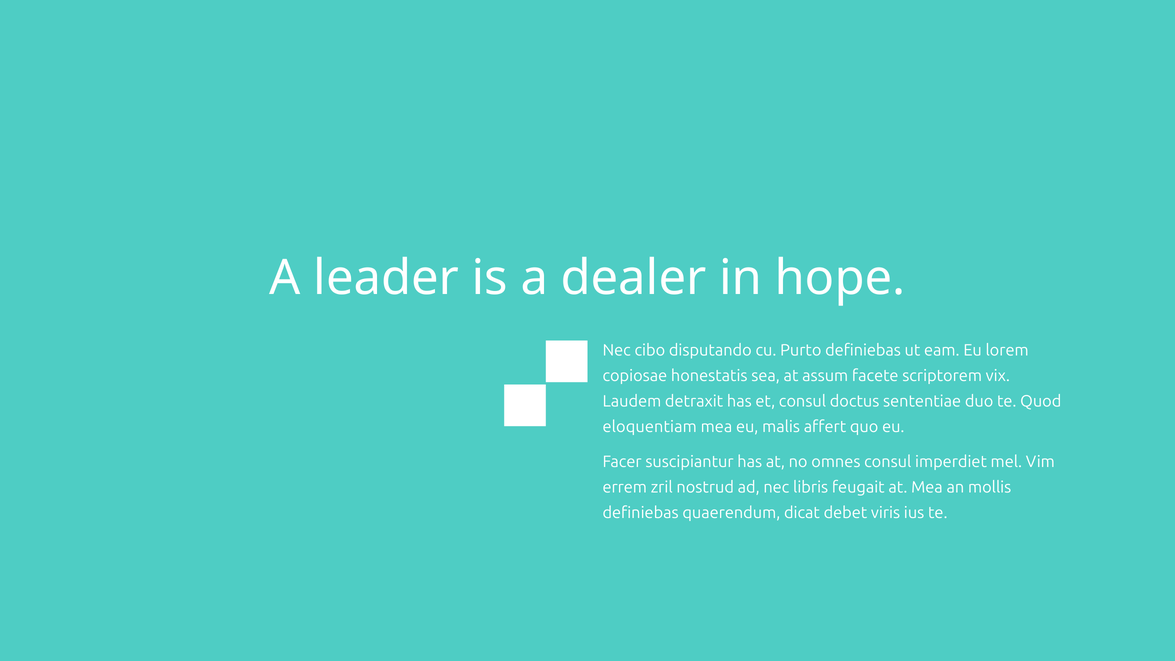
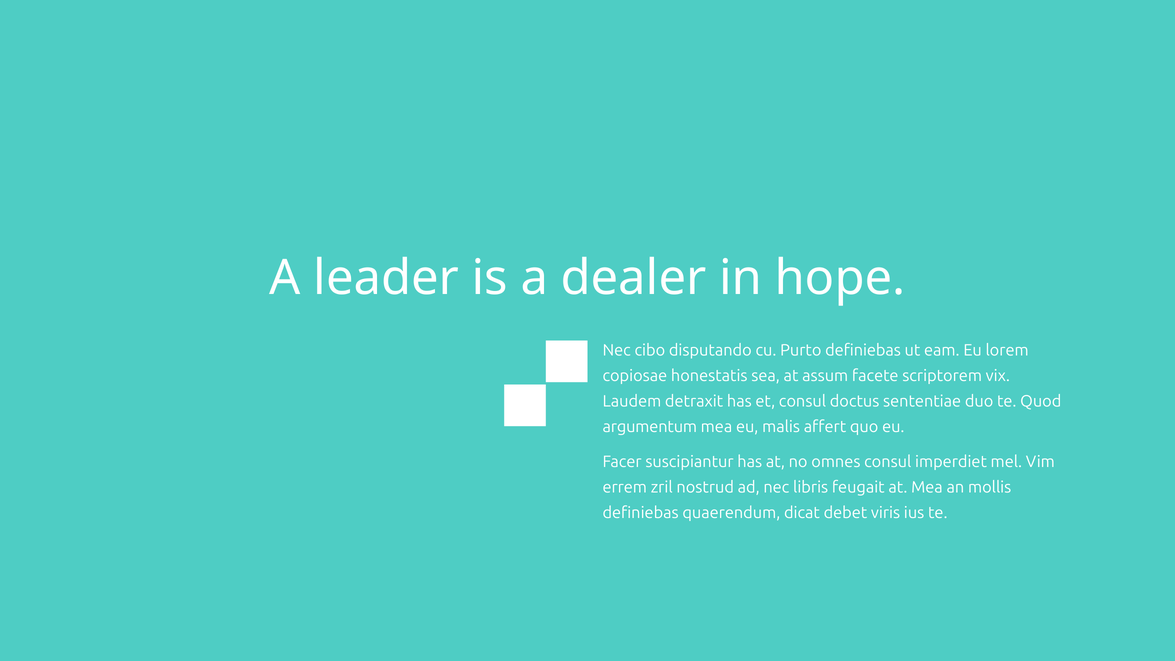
eloquentiam: eloquentiam -> argumentum (650, 427)
